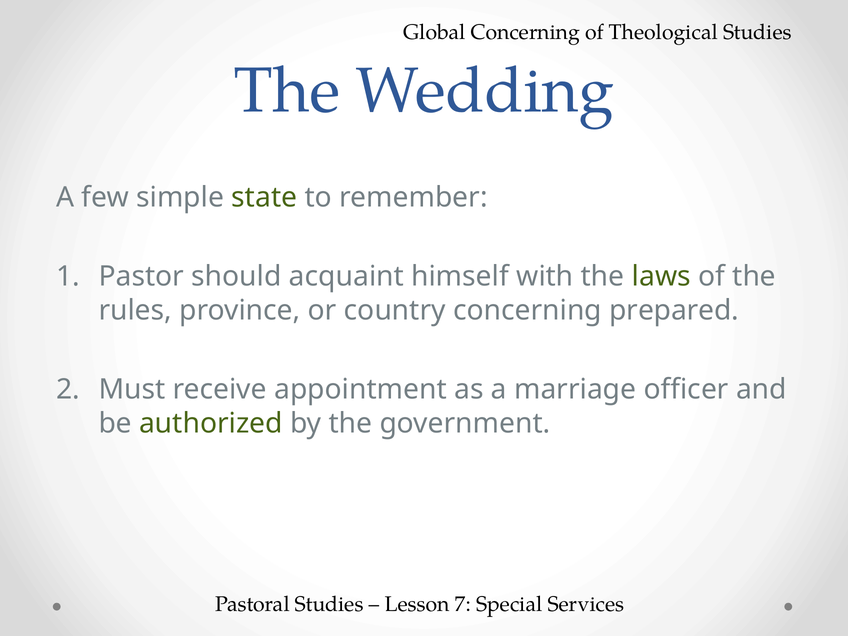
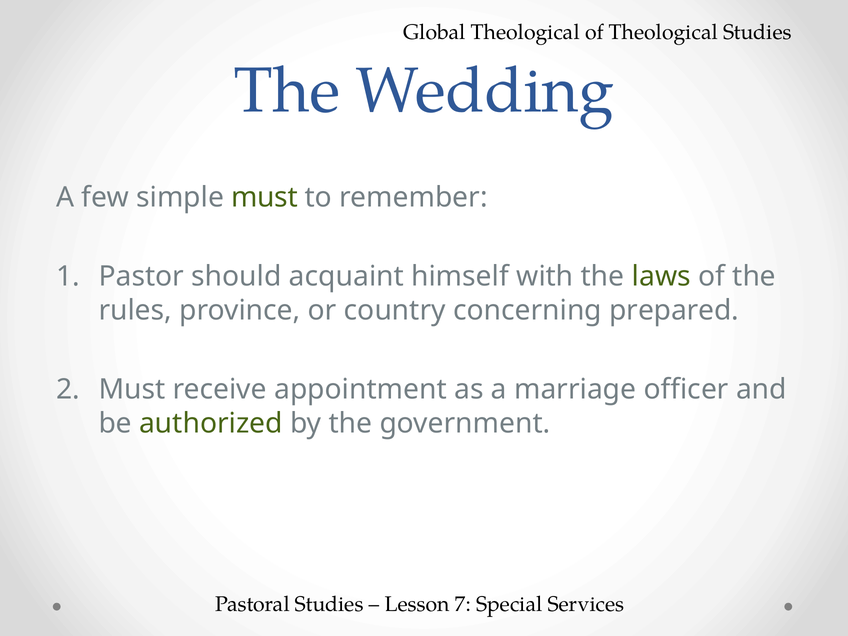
Global Concerning: Concerning -> Theological (525, 32)
simple state: state -> must (264, 197)
